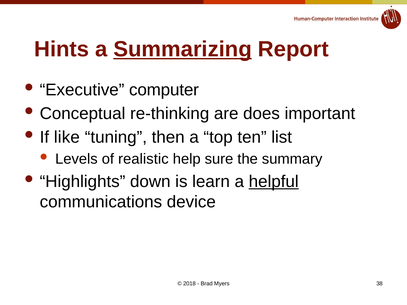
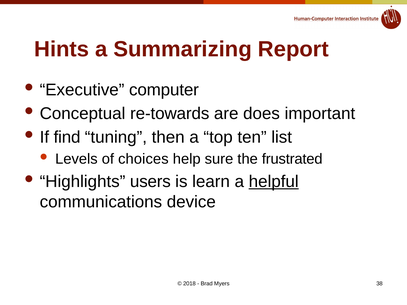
Summarizing underline: present -> none (183, 49)
re-thinking: re-thinking -> re-towards (170, 114)
like: like -> find (67, 137)
realistic: realistic -> choices (143, 159)
summary: summary -> frustrated (292, 159)
down: down -> users (150, 182)
